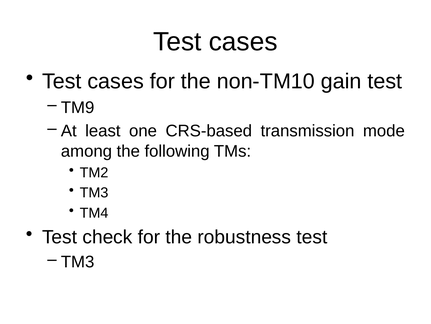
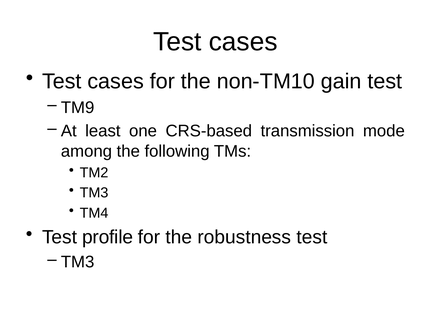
check: check -> profile (108, 237)
